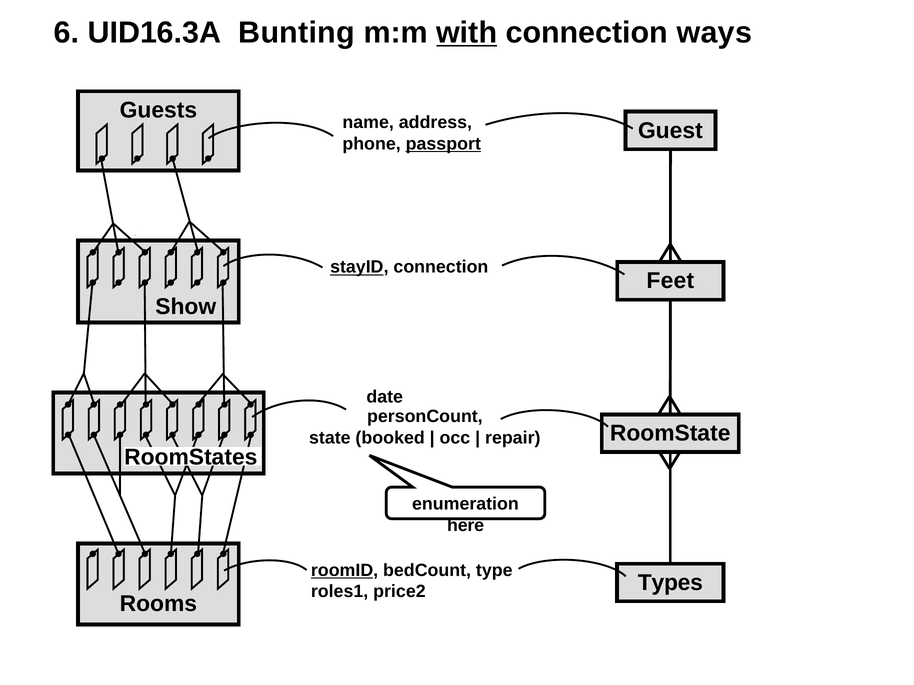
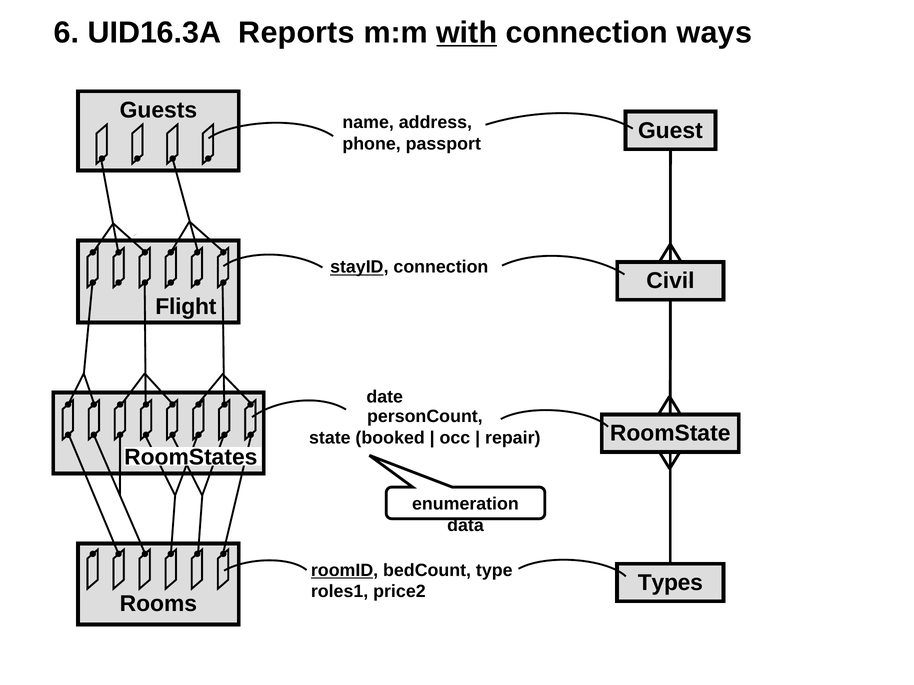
Bunting: Bunting -> Reports (297, 33)
passport underline: present -> none (443, 144)
Feet: Feet -> Civil (670, 281)
Show: Show -> Flight (186, 307)
here: here -> data (466, 526)
